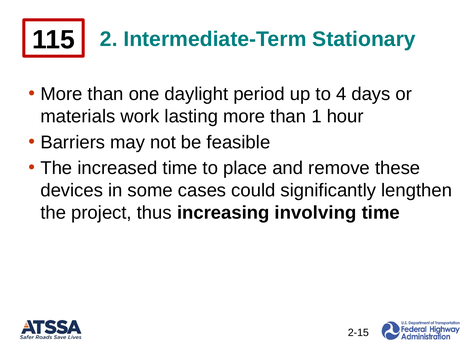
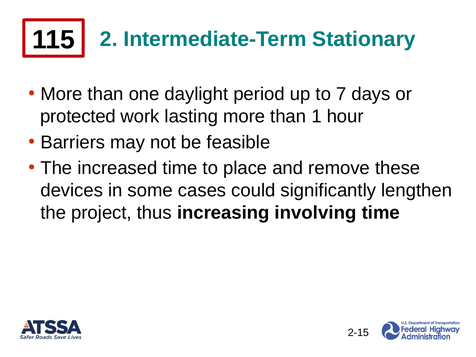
4: 4 -> 7 (341, 94)
materials: materials -> protected (78, 116)
